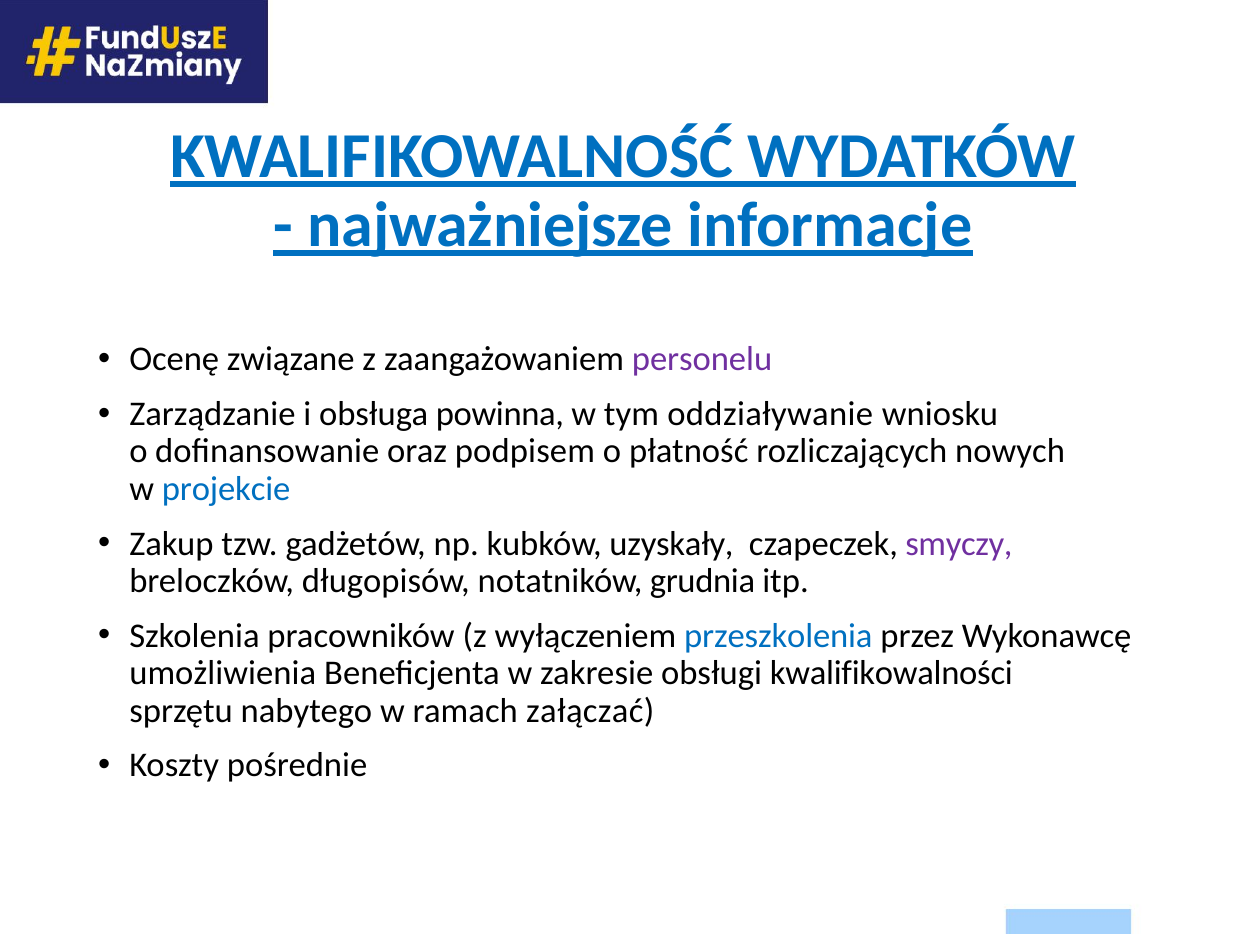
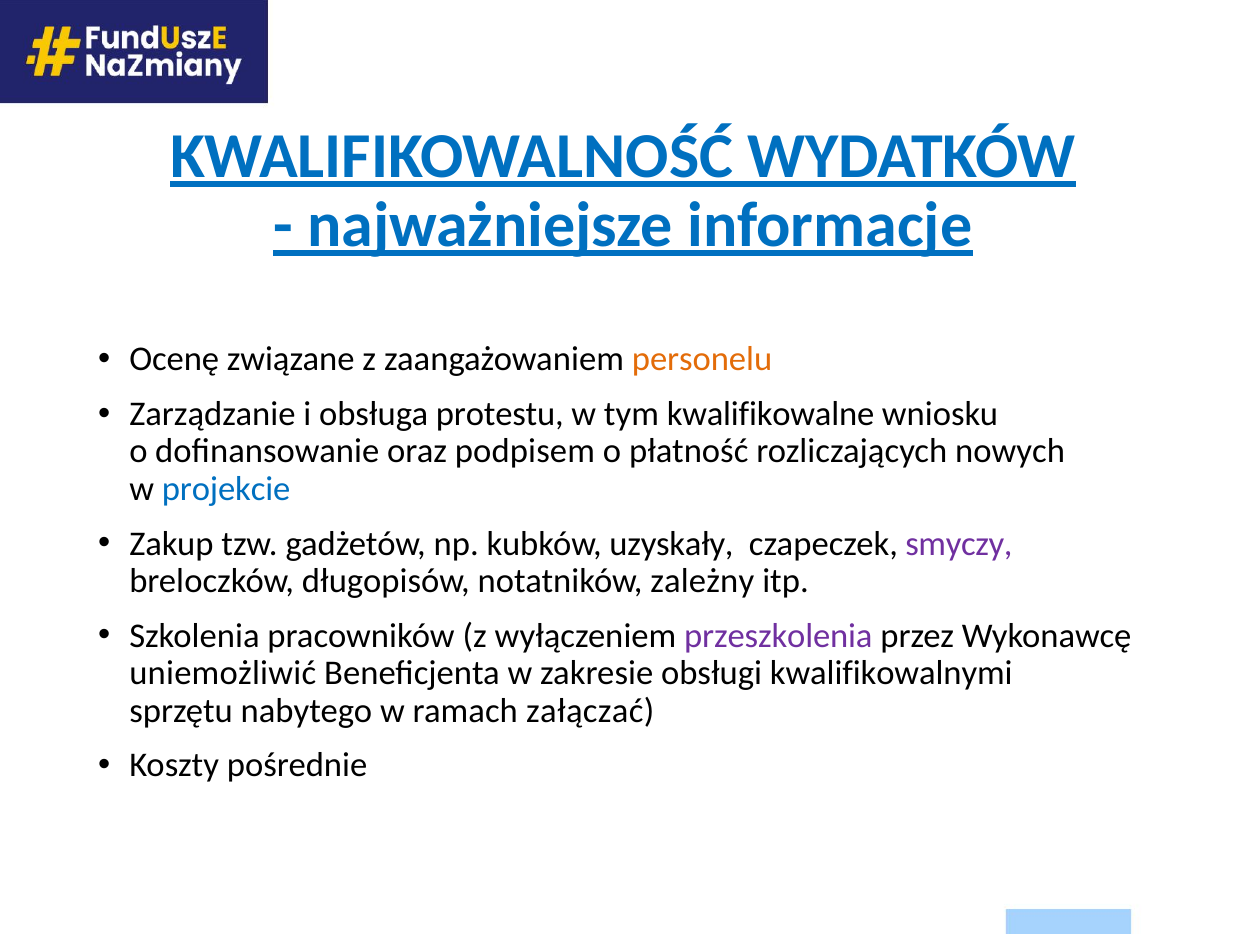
personelu colour: purple -> orange (702, 360)
powinna: powinna -> protestu (500, 414)
oddziaływanie: oddziaływanie -> kwalifikowalne (771, 414)
grudnia: grudnia -> zależny (702, 581)
przeszkolenia colour: blue -> purple (778, 636)
umożliwienia: umożliwienia -> uniemożliwić (223, 674)
kwalifikowalności: kwalifikowalności -> kwalifikowalnymi (891, 674)
